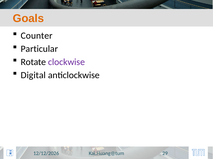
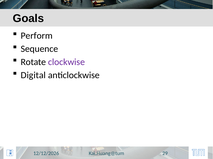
Goals colour: orange -> black (28, 19)
Counter: Counter -> Perform (37, 36)
Particular: Particular -> Sequence (39, 49)
